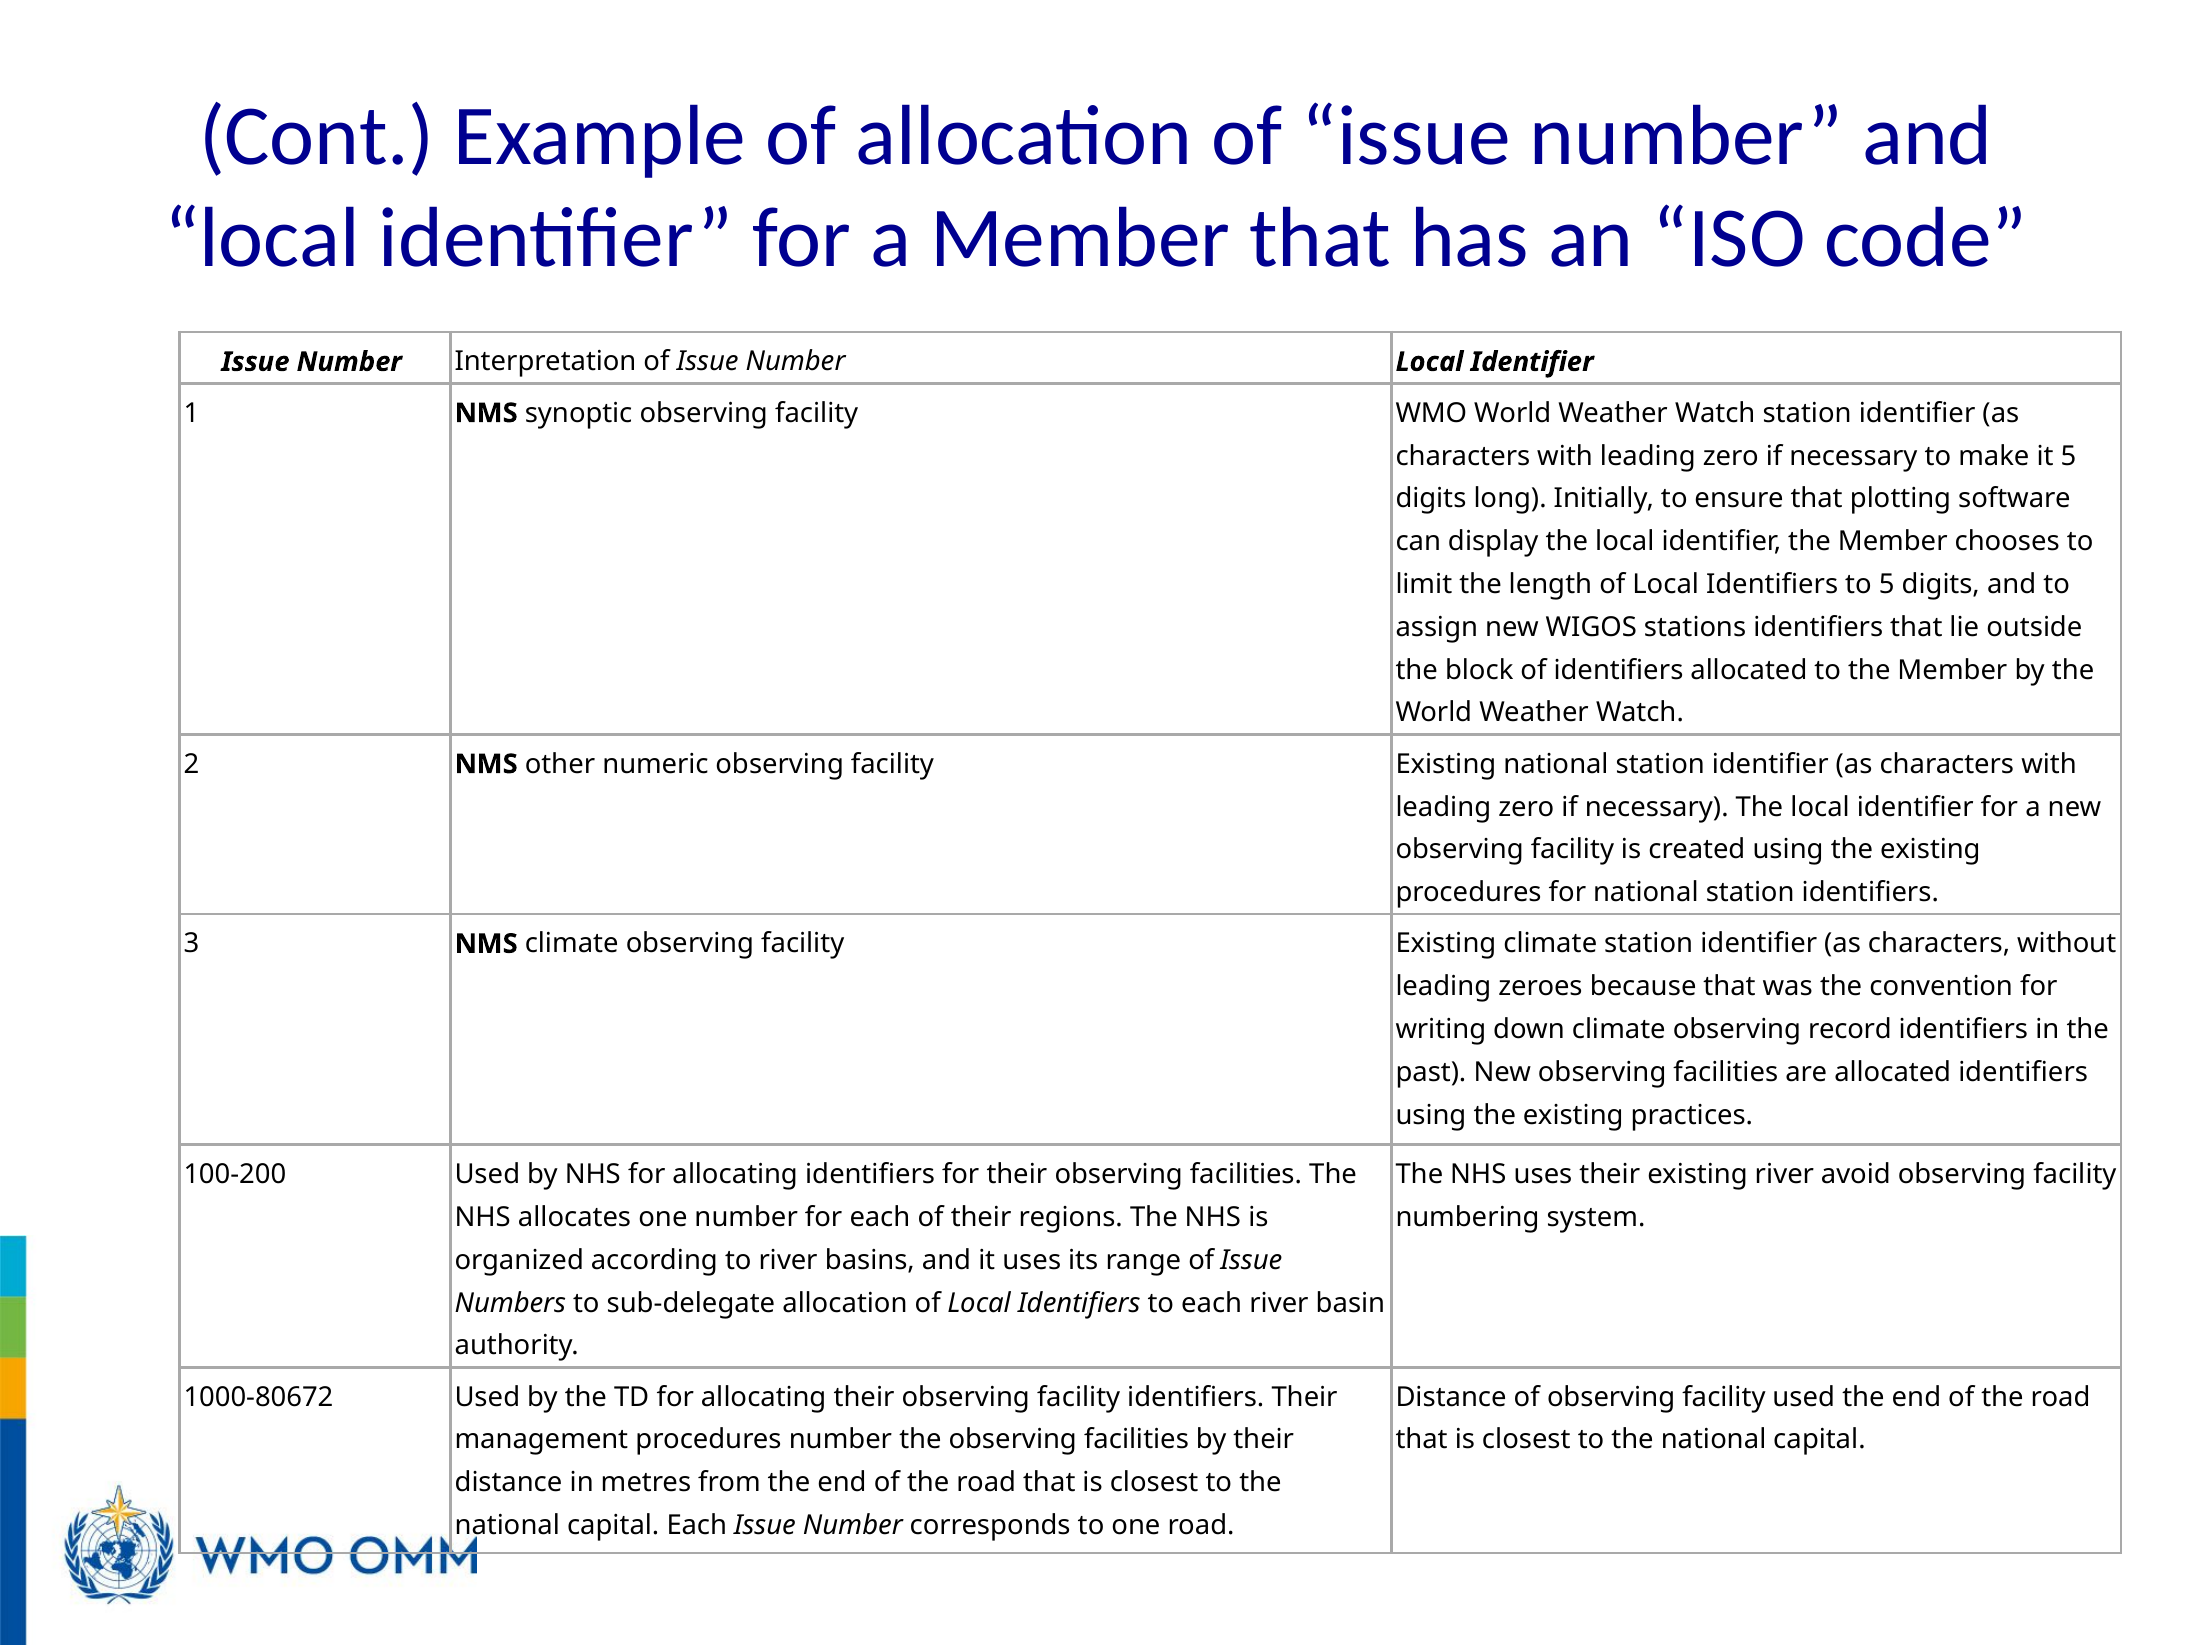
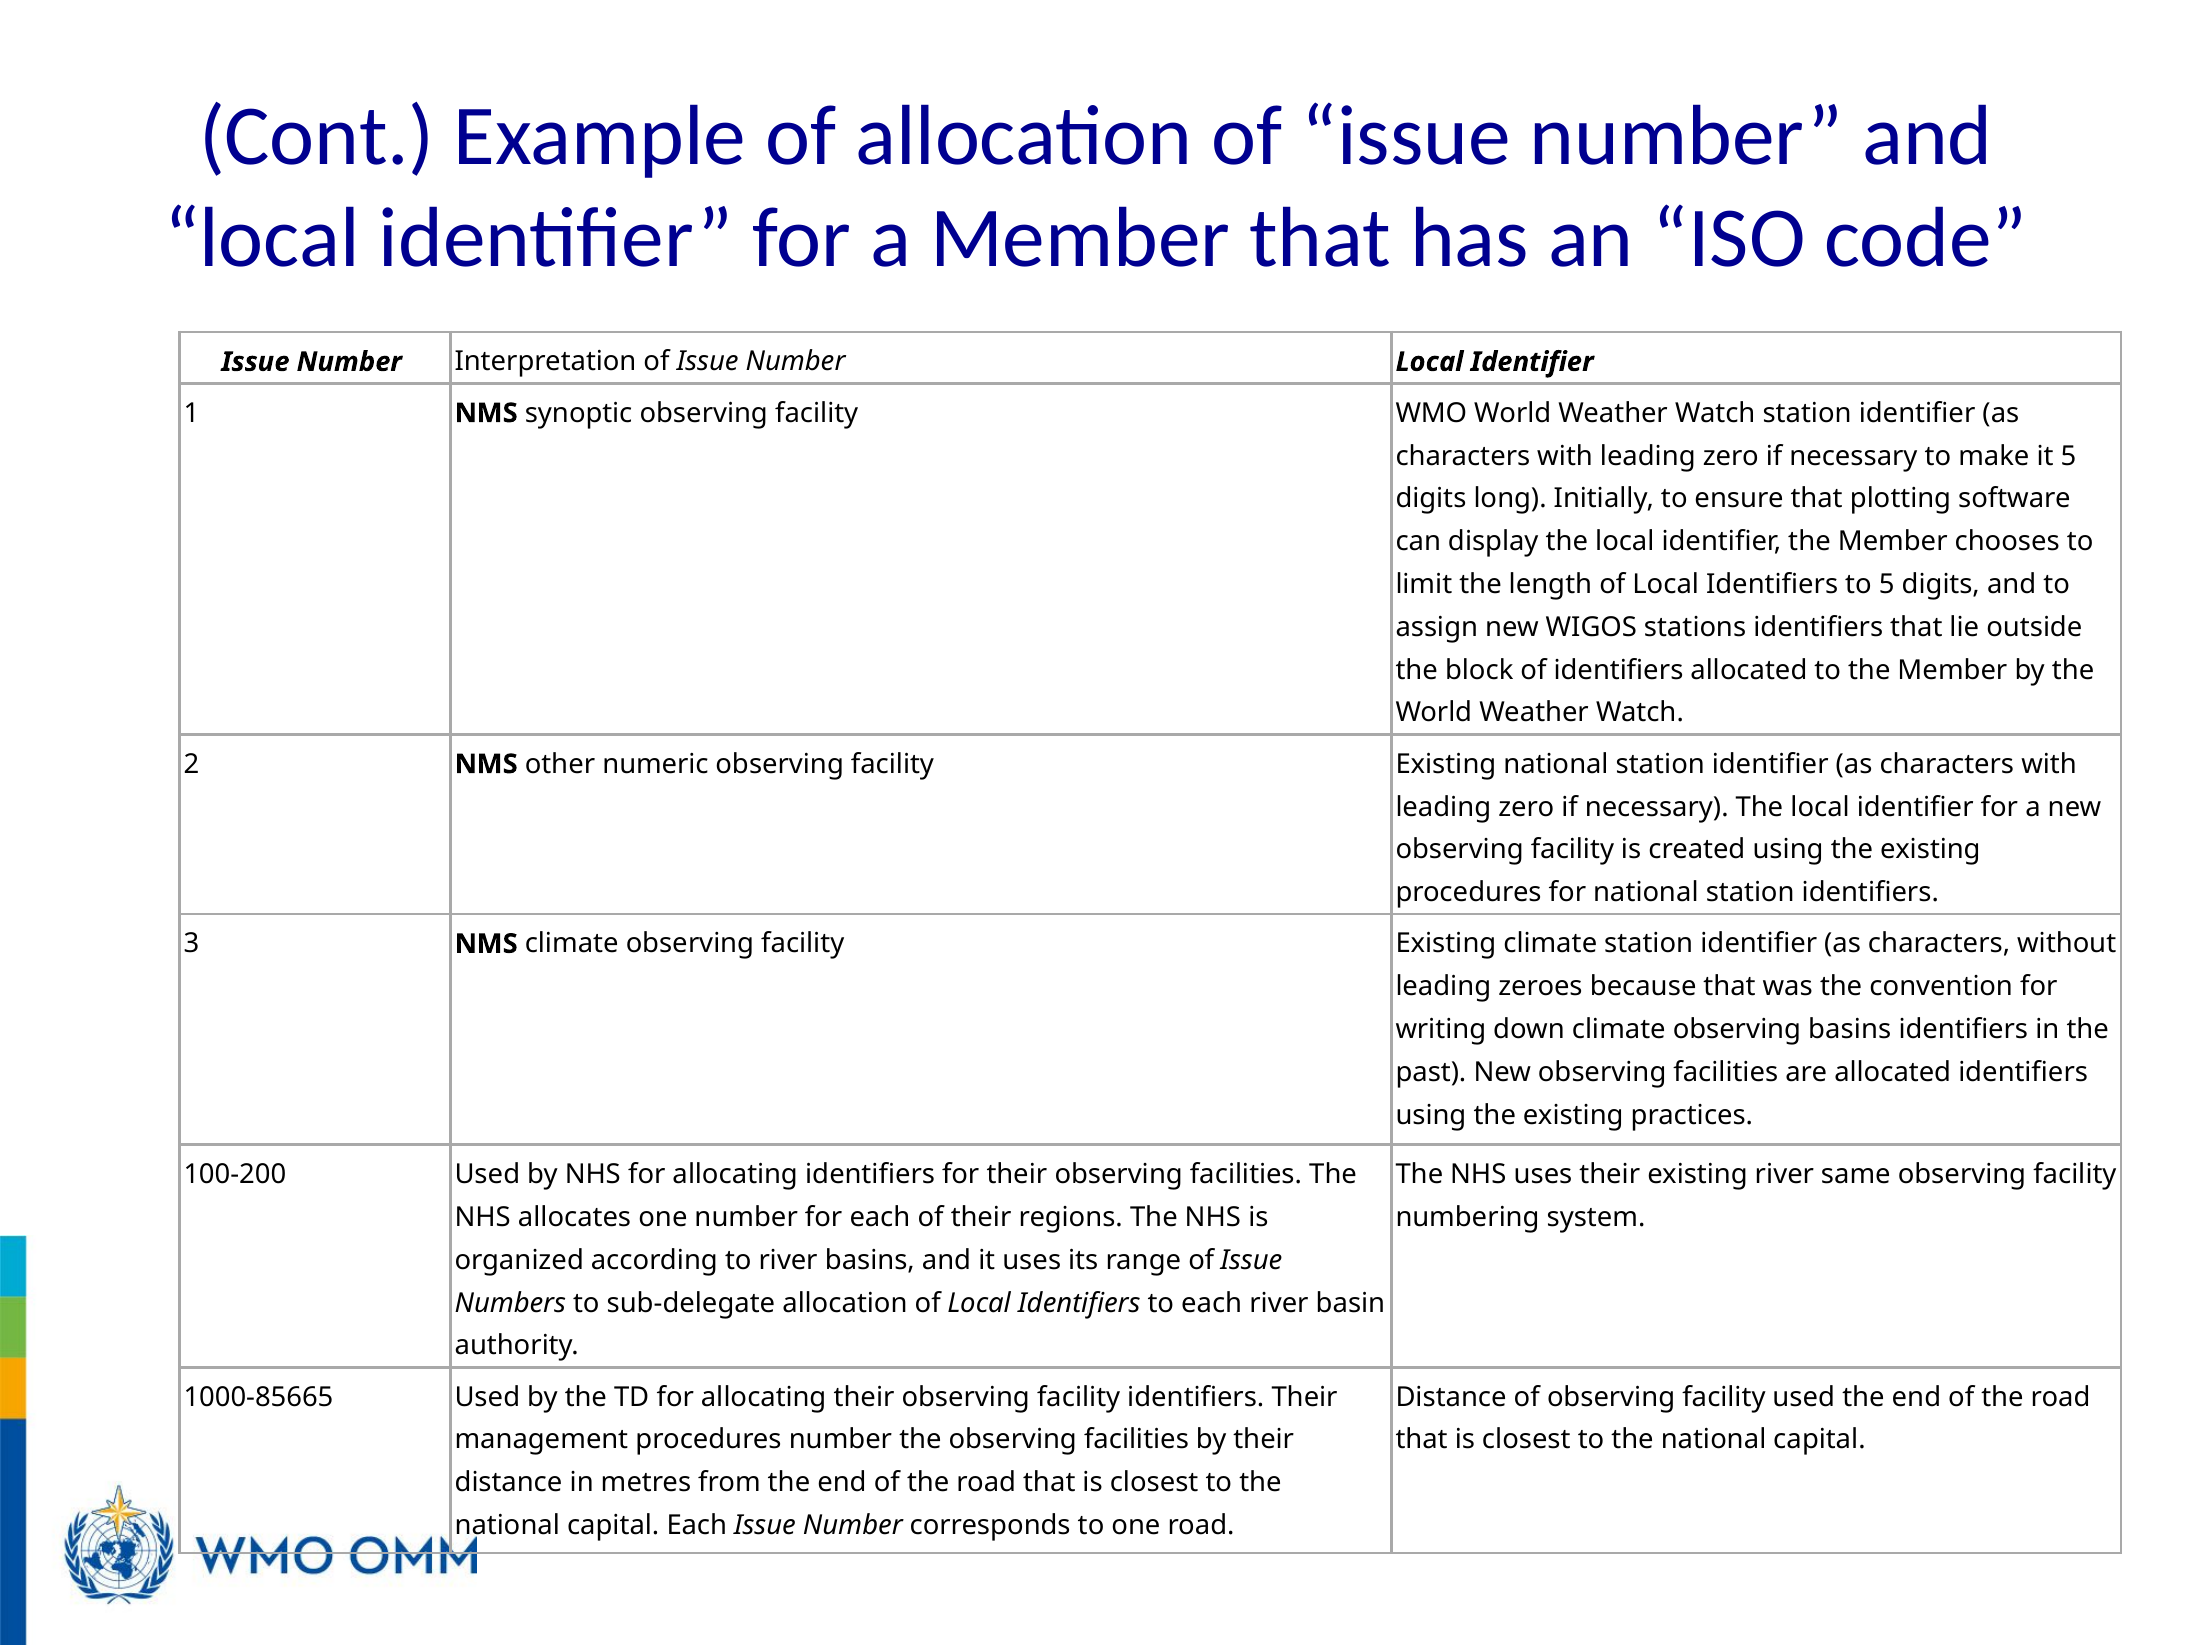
observing record: record -> basins (1850, 1029)
avoid: avoid -> same (1856, 1174)
1000-80672: 1000-80672 -> 1000-85665 (258, 1397)
